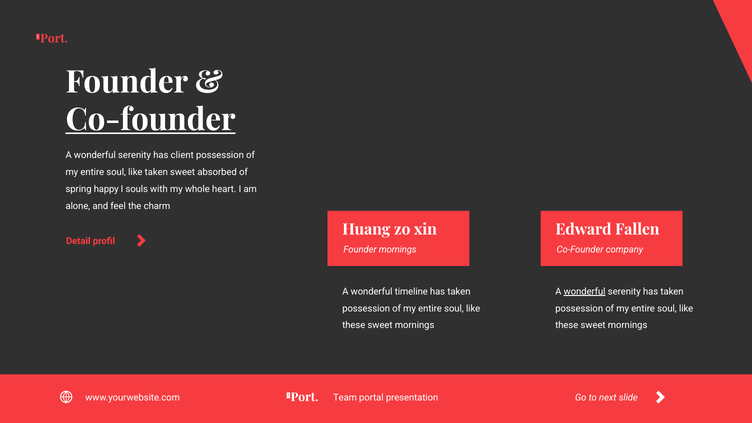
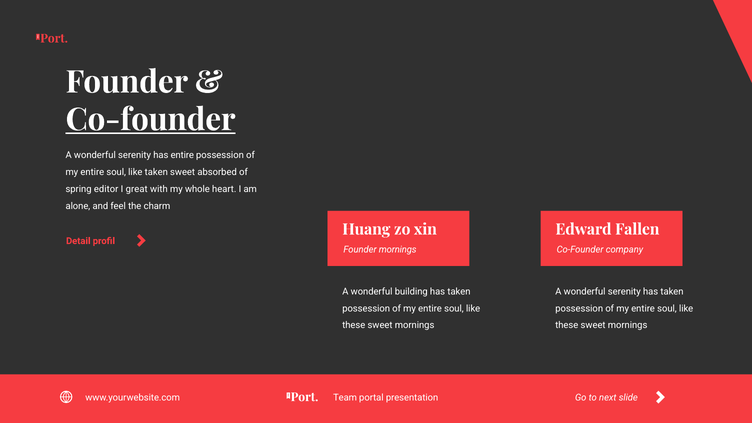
has client: client -> entire (182, 155)
happy: happy -> editor (106, 189)
souls: souls -> great (137, 189)
timeline: timeline -> building (411, 291)
wonderful underline: present -> none (585, 291)
